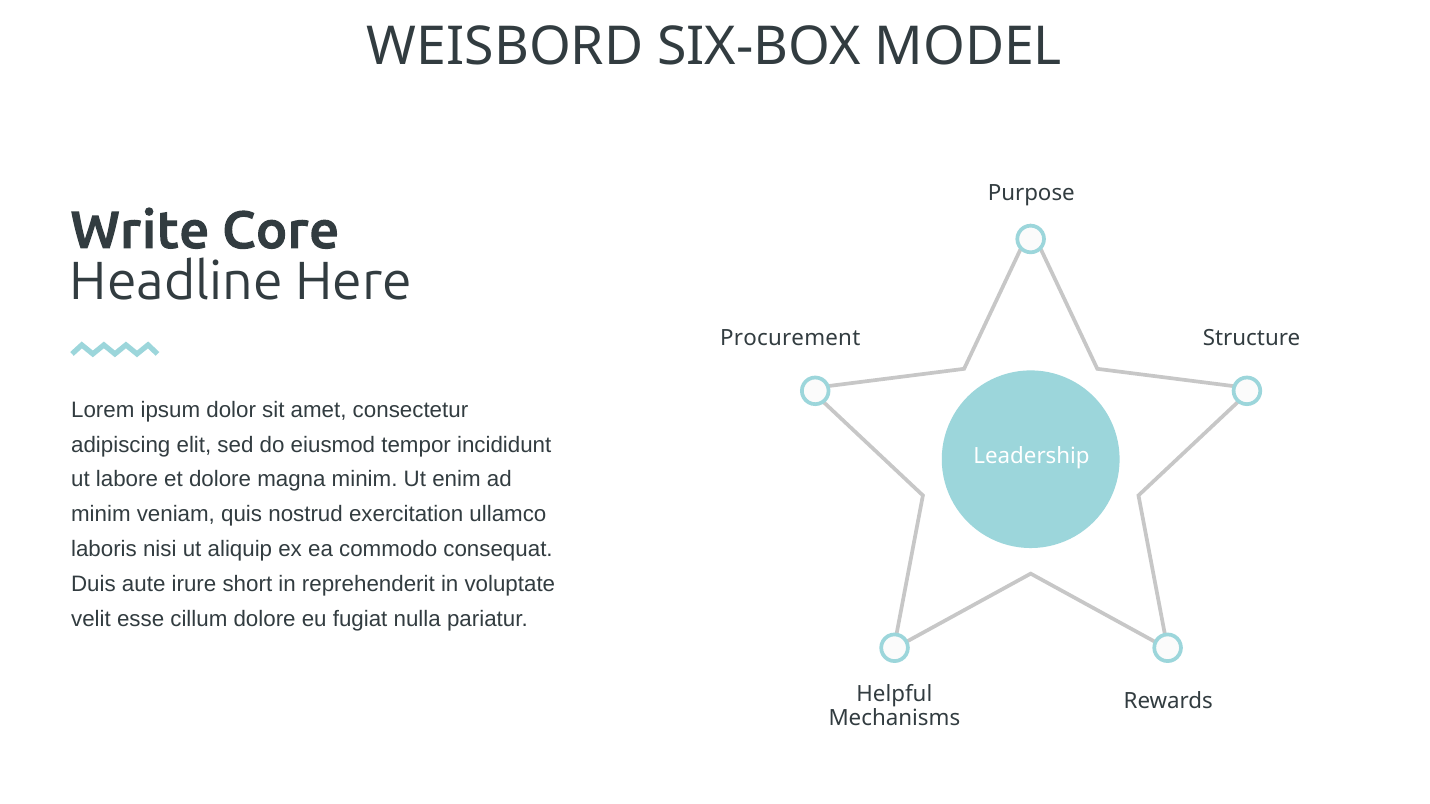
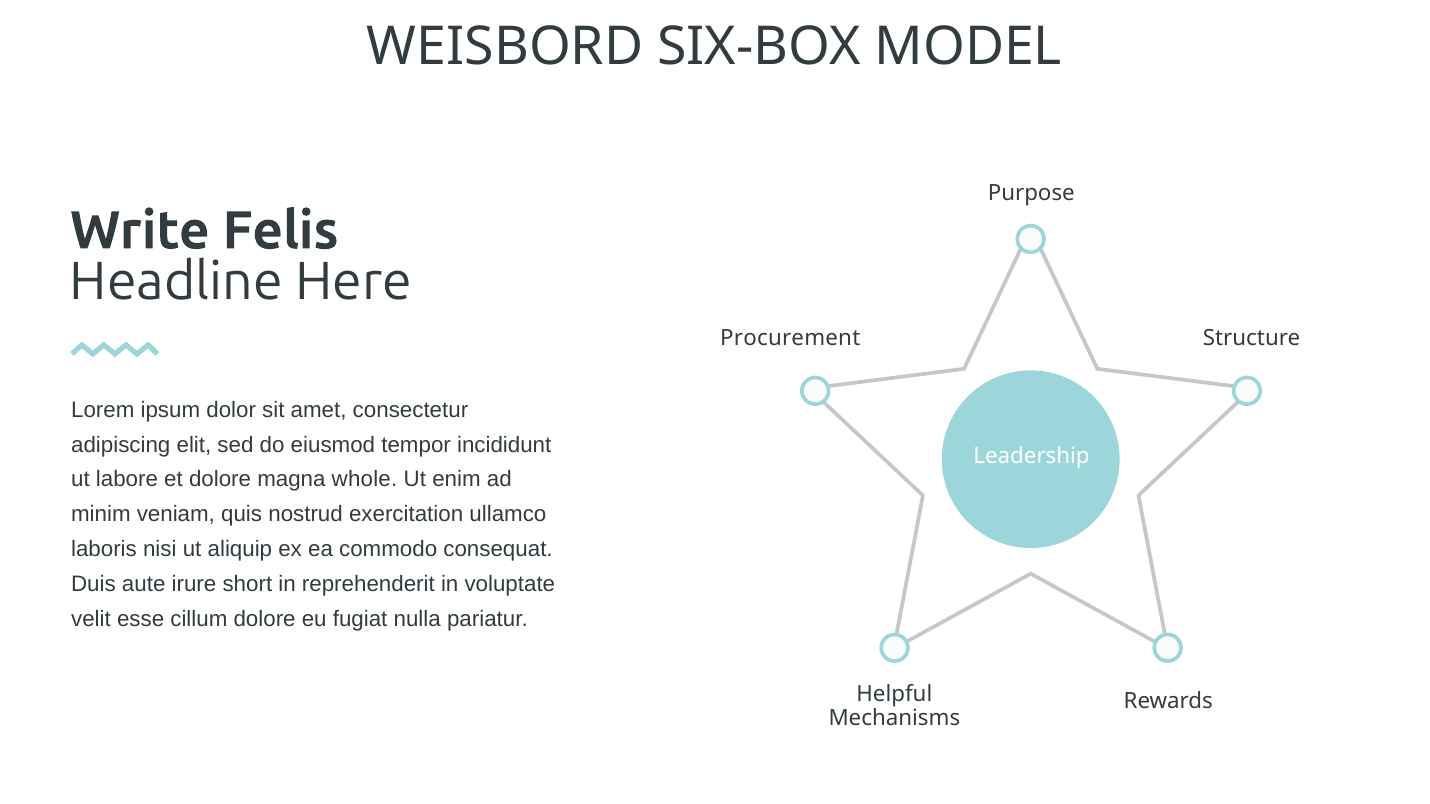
Core: Core -> Felis (281, 231)
magna minim: minim -> whole (365, 480)
